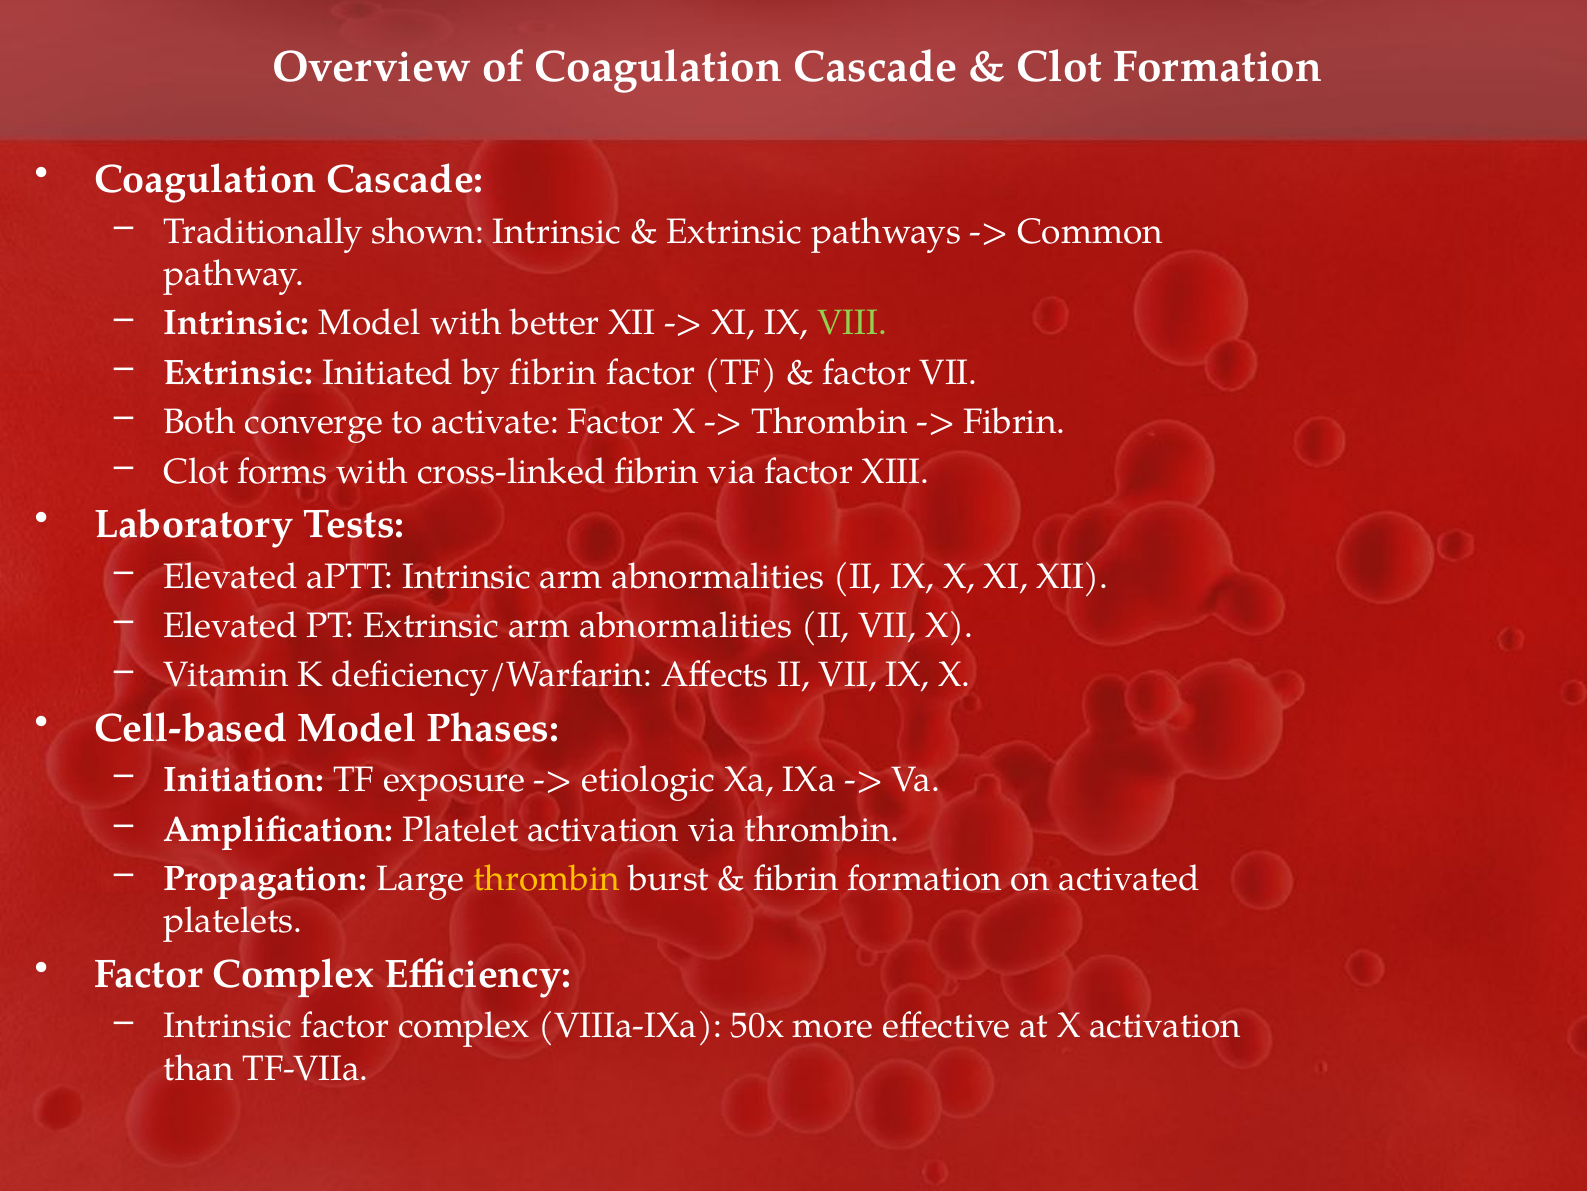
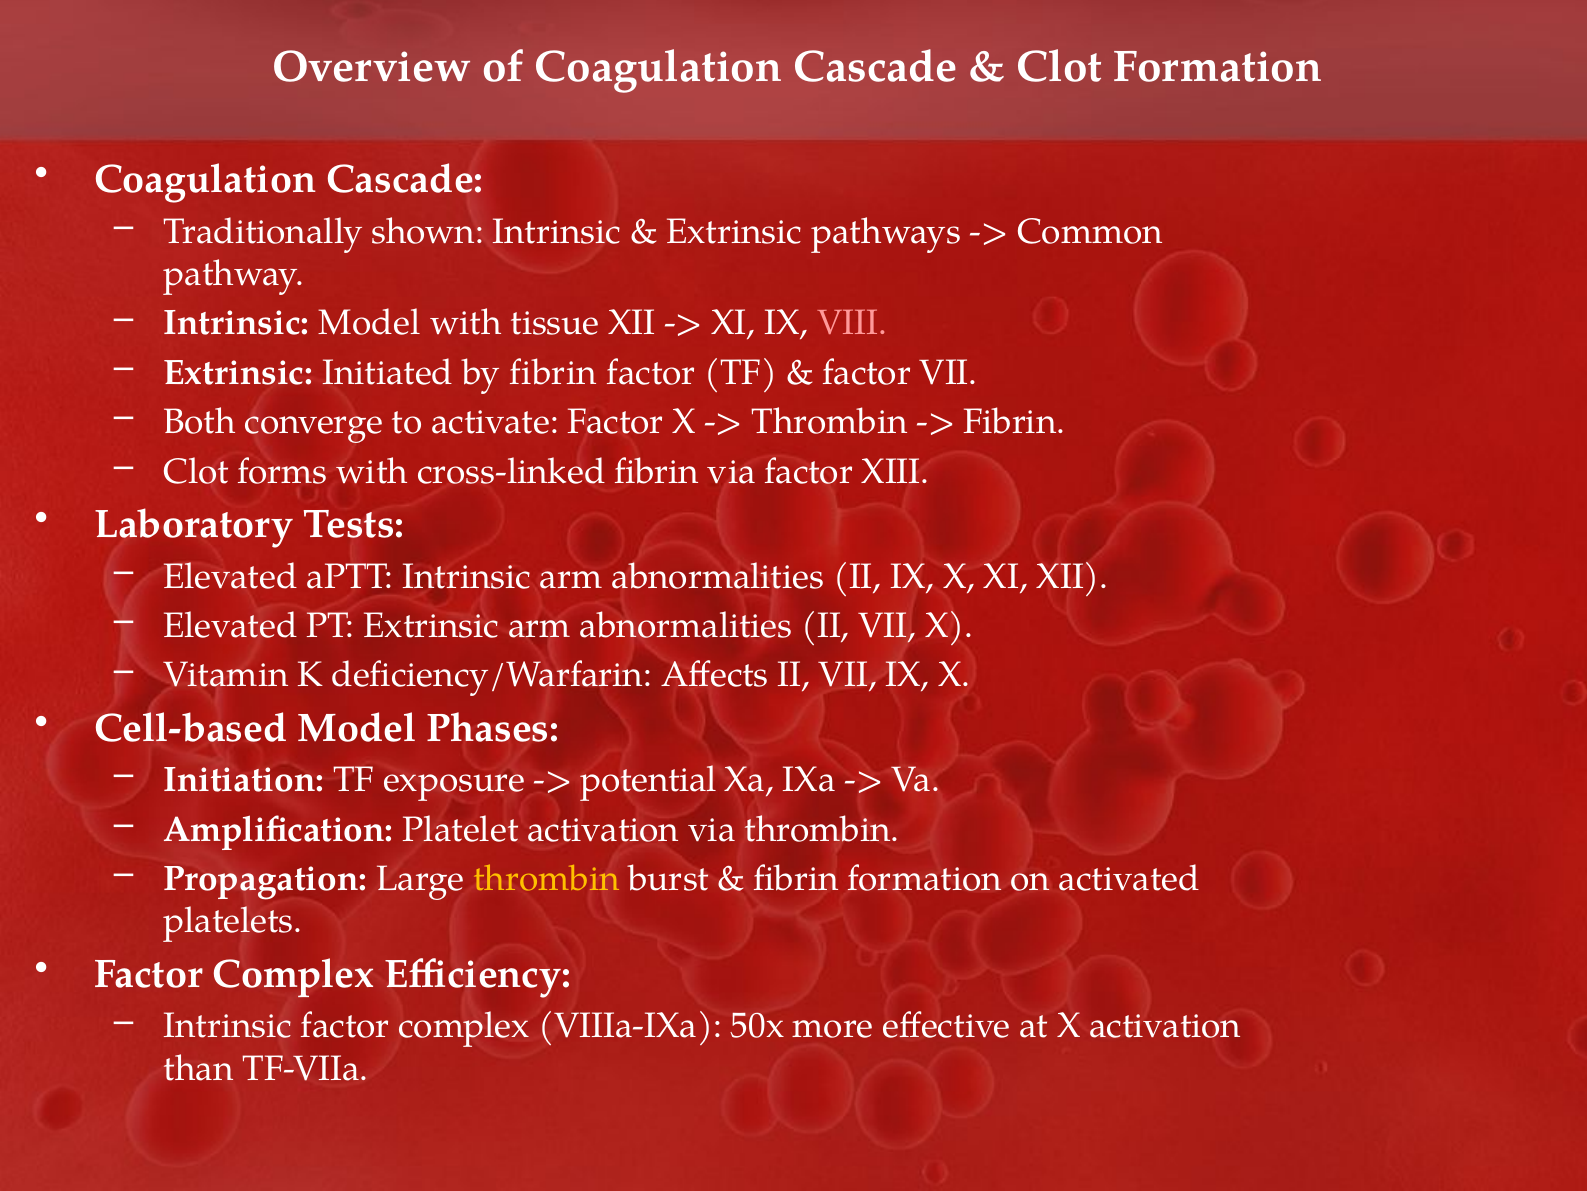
better: better -> tissue (555, 323)
VIII colour: light green -> pink (852, 323)
etiologic: etiologic -> potential (649, 780)
